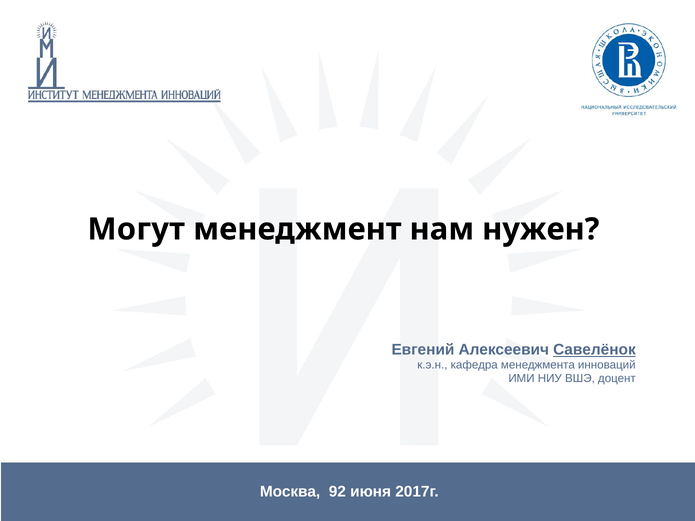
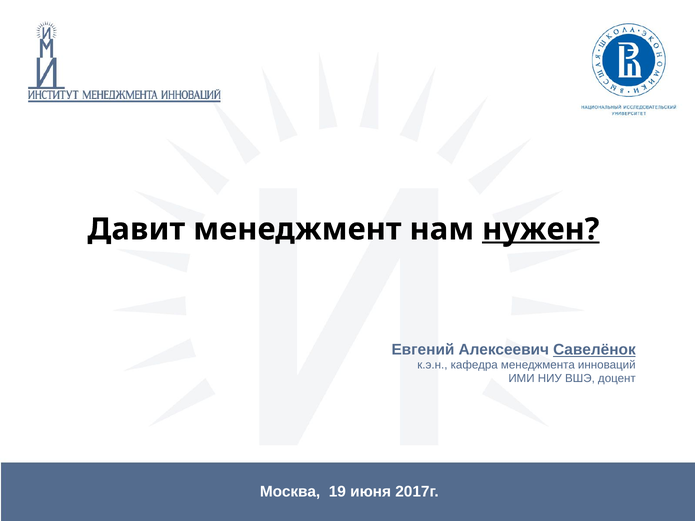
Могут: Могут -> Давит (136, 229)
нужен underline: none -> present (541, 229)
92: 92 -> 19 (337, 492)
